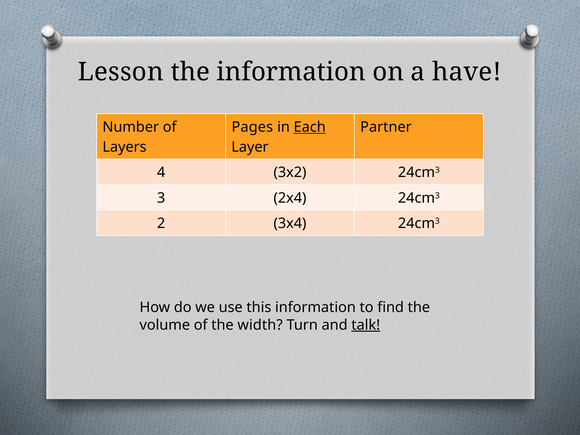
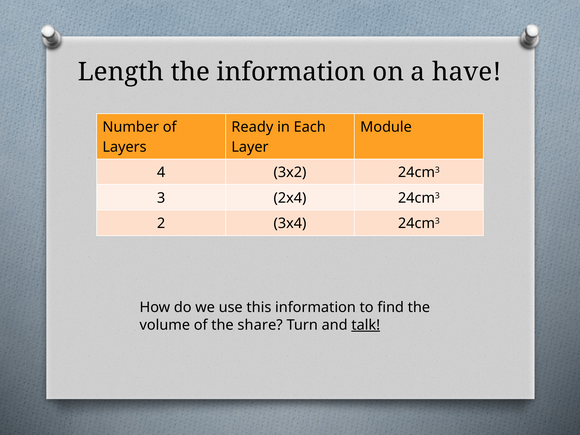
Lesson: Lesson -> Length (121, 72)
Pages: Pages -> Ready (252, 127)
Each underline: present -> none (310, 127)
Partner: Partner -> Module (386, 127)
width: width -> share (260, 325)
